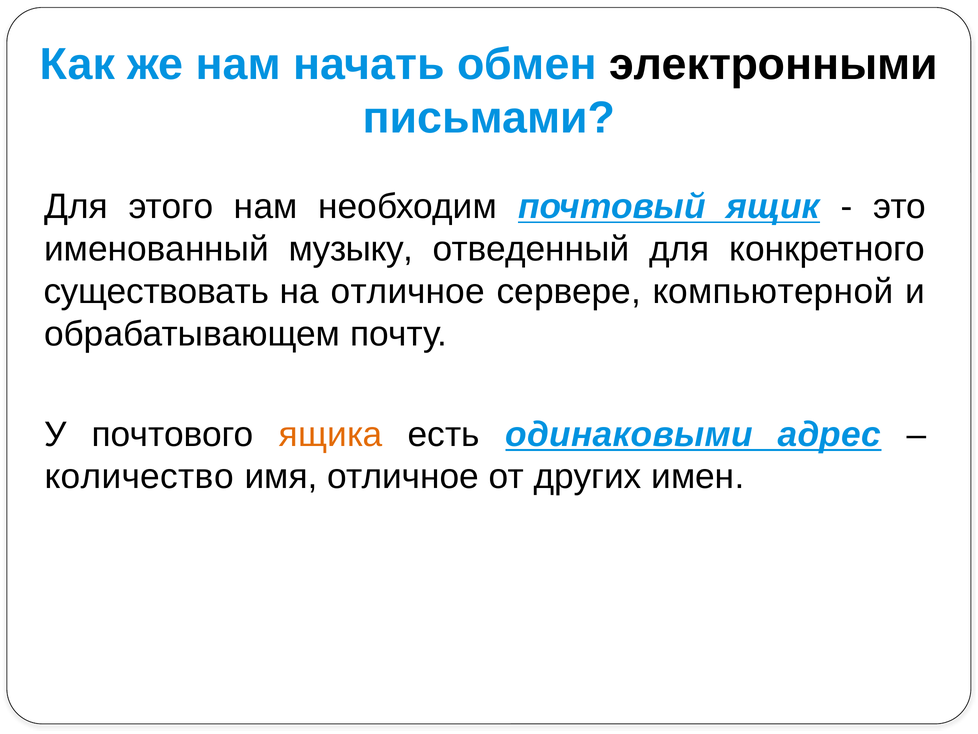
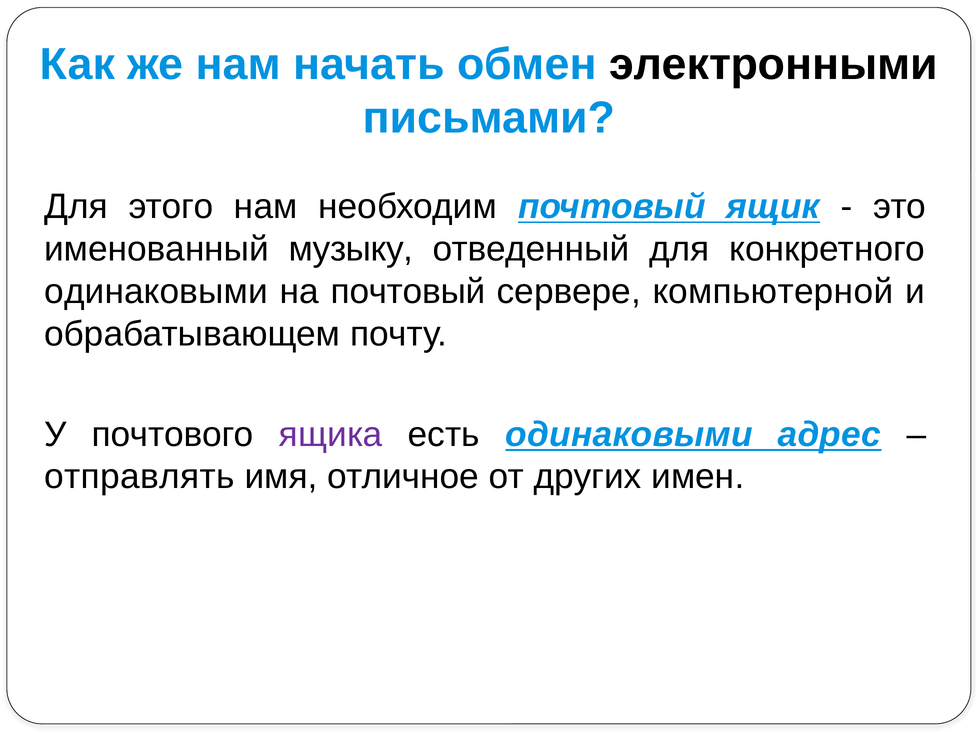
существовать: существовать -> одинаковыми (156, 291)
на отличное: отличное -> почтовый (408, 291)
ящика colour: orange -> purple (331, 434)
количество: количество -> отправлять (139, 477)
